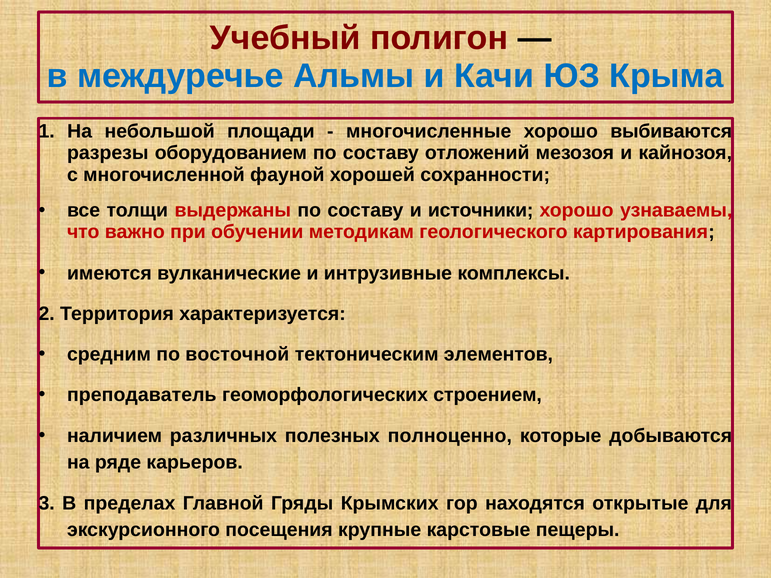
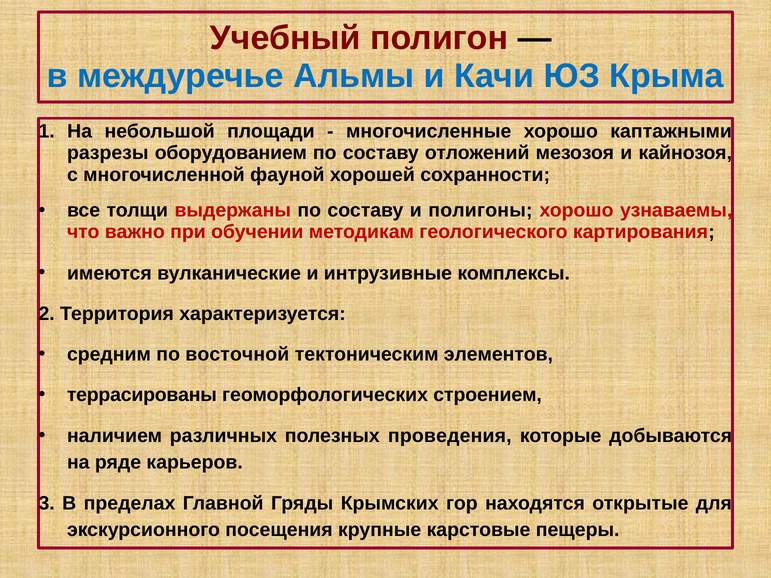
выбиваются: выбиваются -> каптажными (671, 131)
источники: источники -> полигоны (480, 210)
преподаватель: преподаватель -> террасированы (142, 395)
полноценно: полноценно -> проведения (450, 436)
